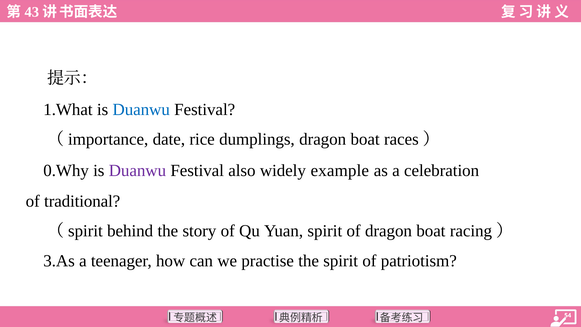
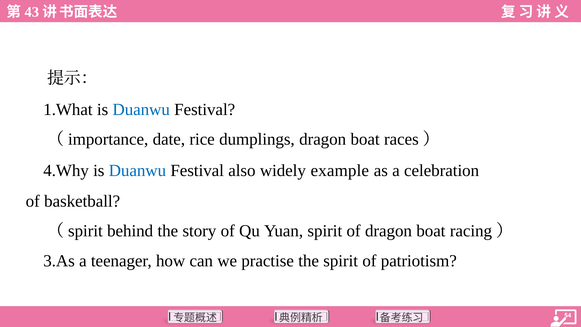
0.Why: 0.Why -> 4.Why (66, 170)
Duanwu colour: purple -> blue (137, 170)
traditional: traditional -> basketball (82, 201)
